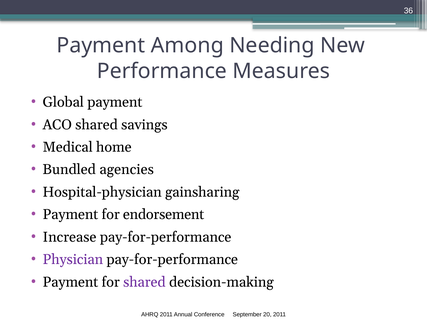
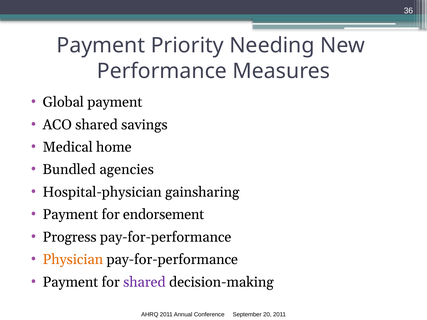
Among: Among -> Priority (187, 46)
Increase: Increase -> Progress (70, 237)
Physician colour: purple -> orange (73, 260)
